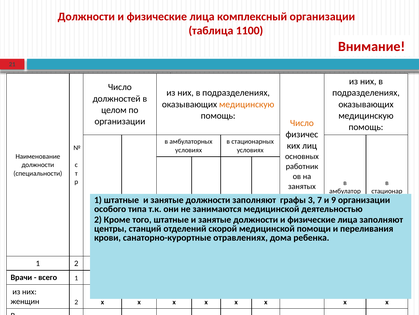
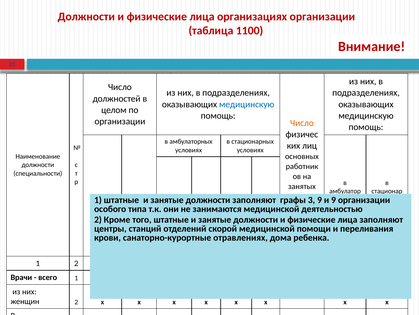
лица комплексный: комплексный -> организациях (252, 17)
медицинскую colour: orange -> blue (247, 104)
7: 7 -> 9 (320, 200)
